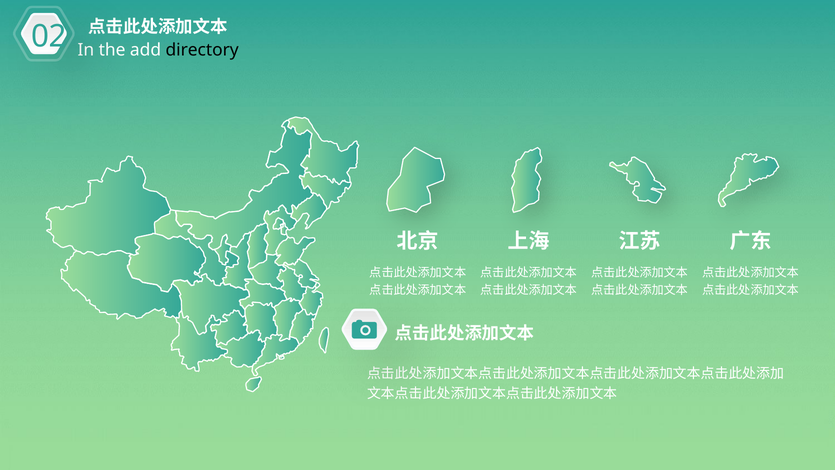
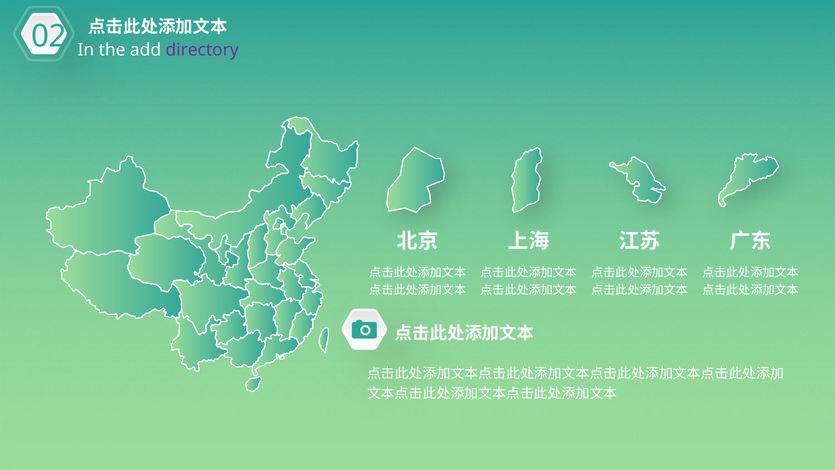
directory colour: black -> purple (202, 50)
